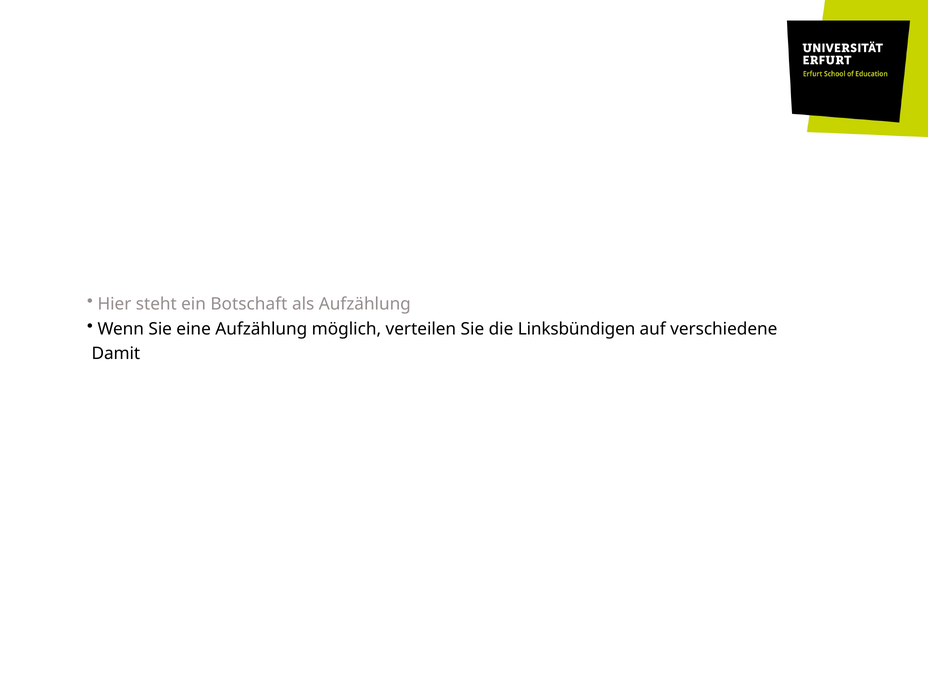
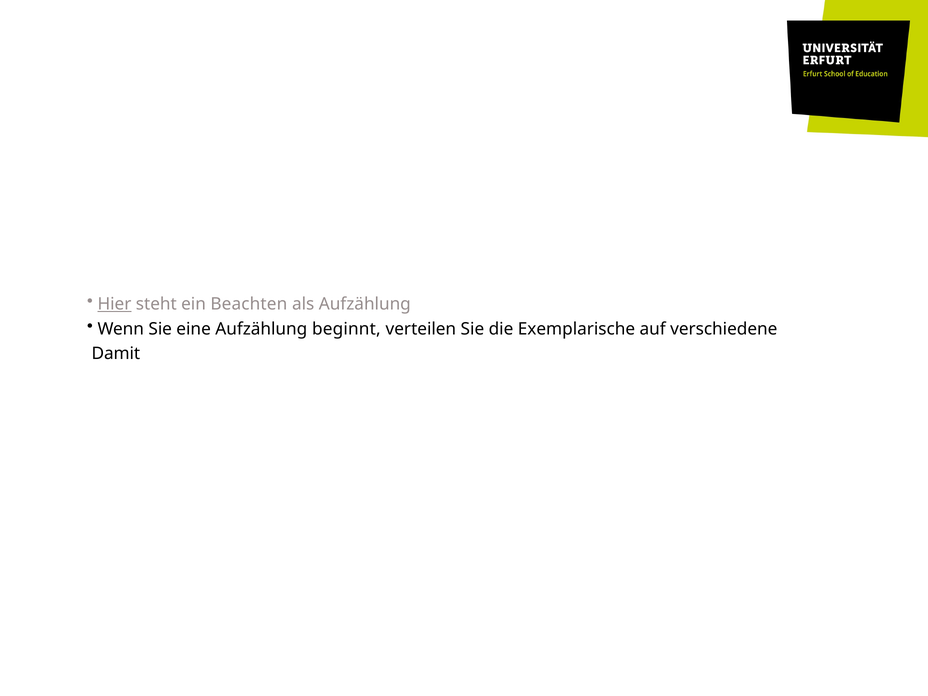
Hier underline: none -> present (114, 304)
Botschaft: Botschaft -> Beachten (249, 304)
möglich: möglich -> beginnt (346, 329)
Linksbündigen: Linksbündigen -> Exemplarische (576, 329)
